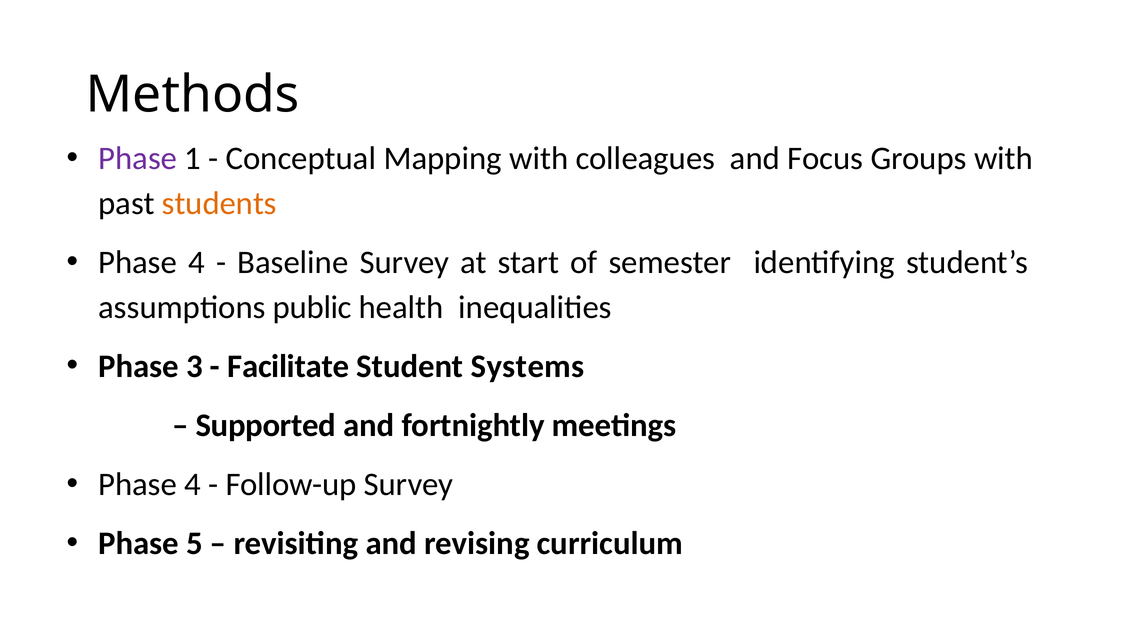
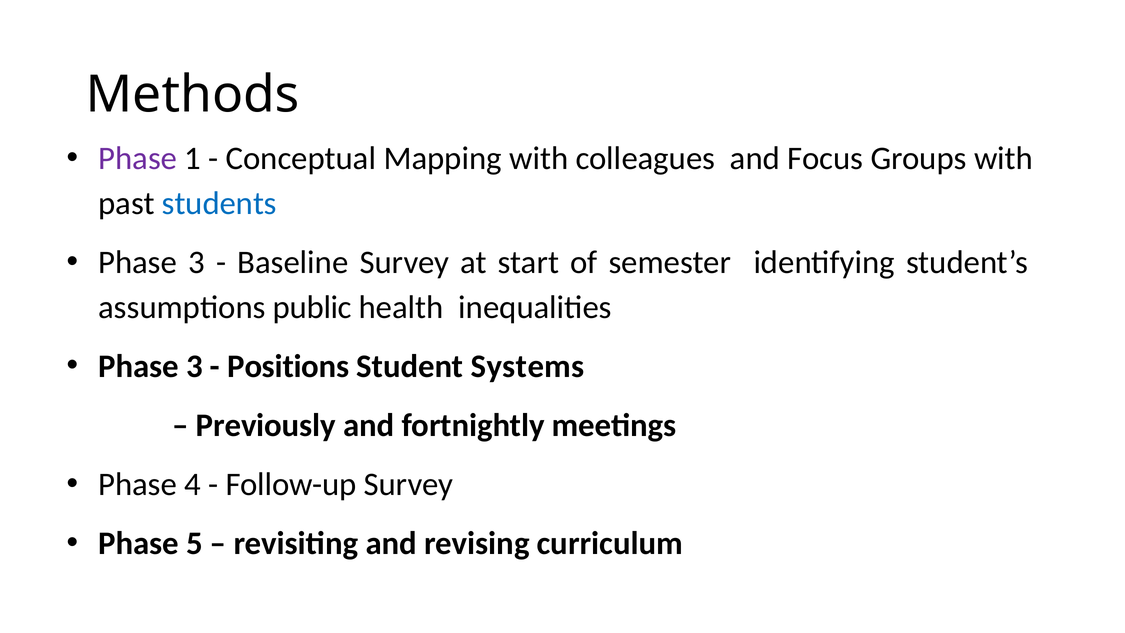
students colour: orange -> blue (219, 203)
4: 4 -> 3 (197, 262)
Facilitate: Facilitate -> Positions (288, 366)
Supported: Supported -> Previously (266, 425)
